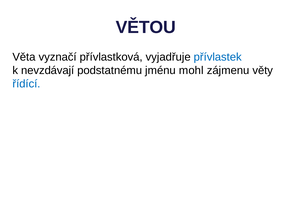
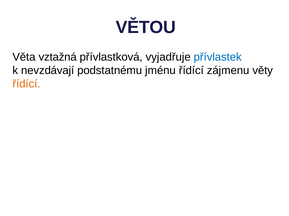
vyznačí: vyznačí -> vztažná (58, 57)
jménu mohl: mohl -> řídící (191, 71)
řídící colour: blue -> orange (26, 84)
